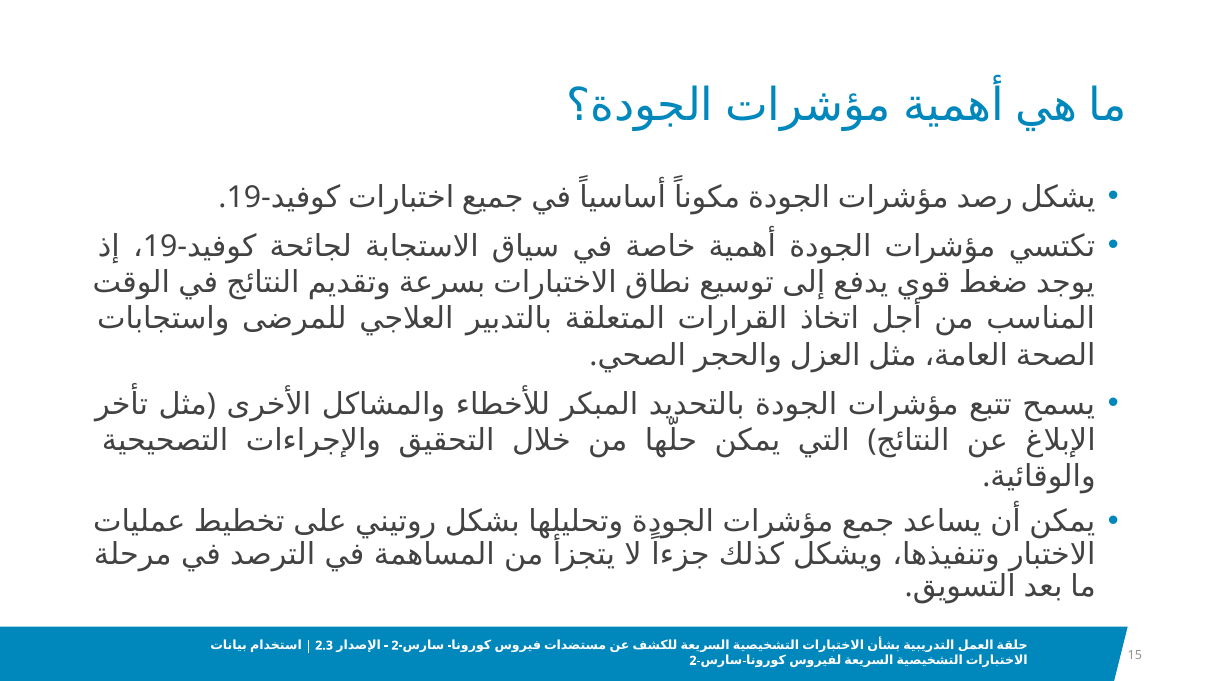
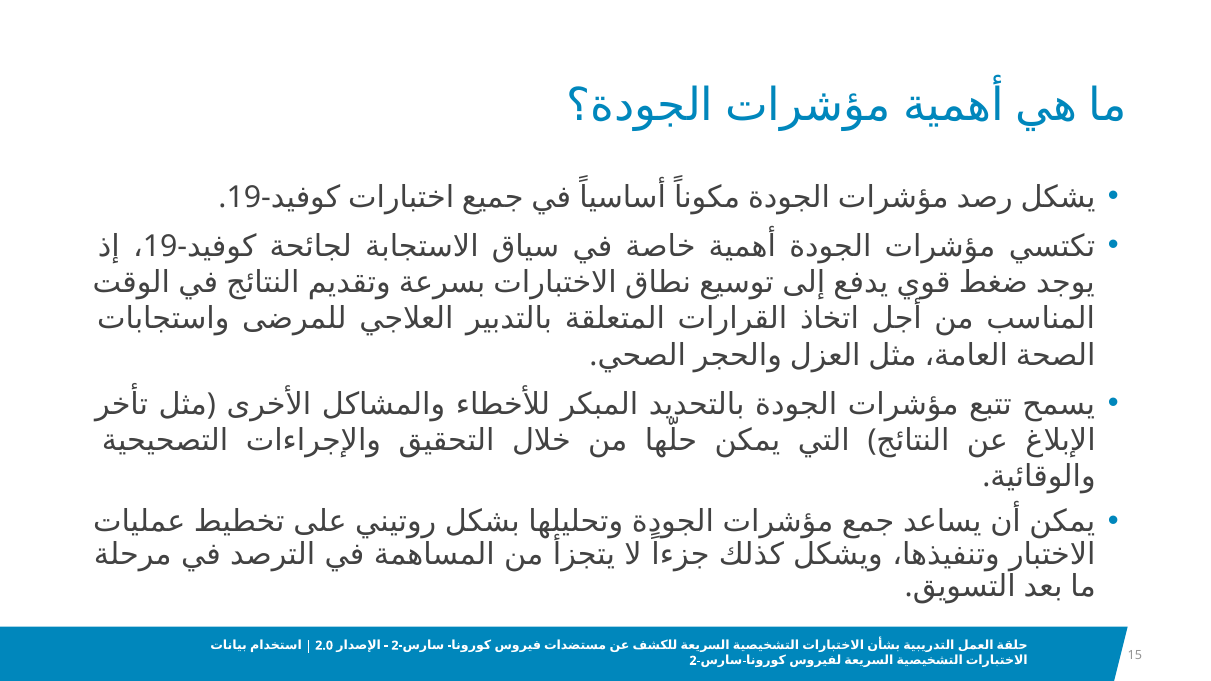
2.3: 2.3 -> 2.0 (324, 646)
